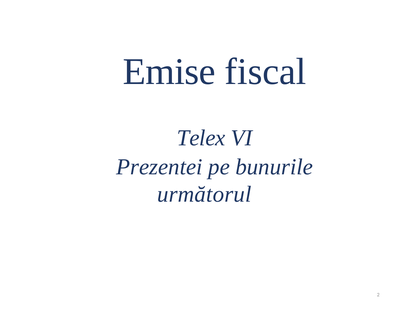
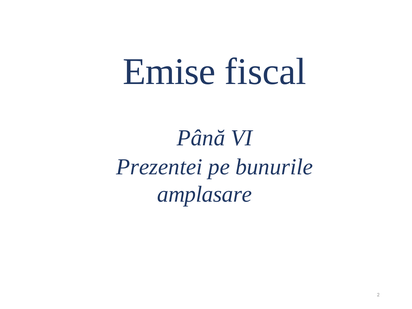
Telex: Telex -> Până (201, 138)
următorul: următorul -> amplasare (205, 194)
